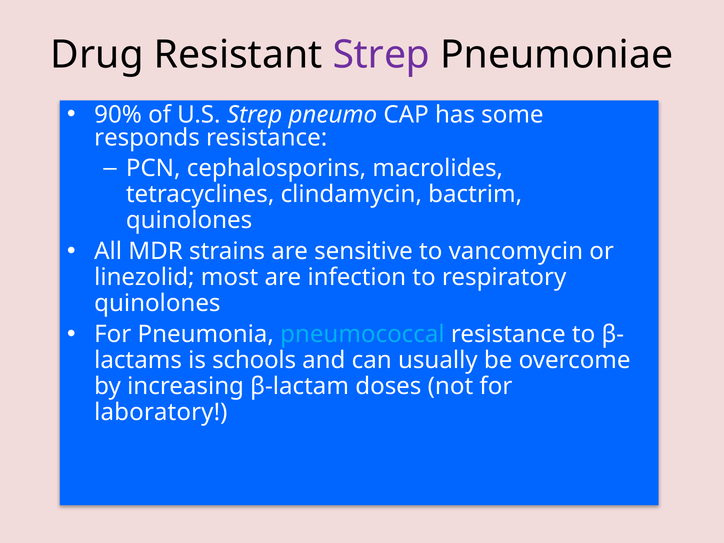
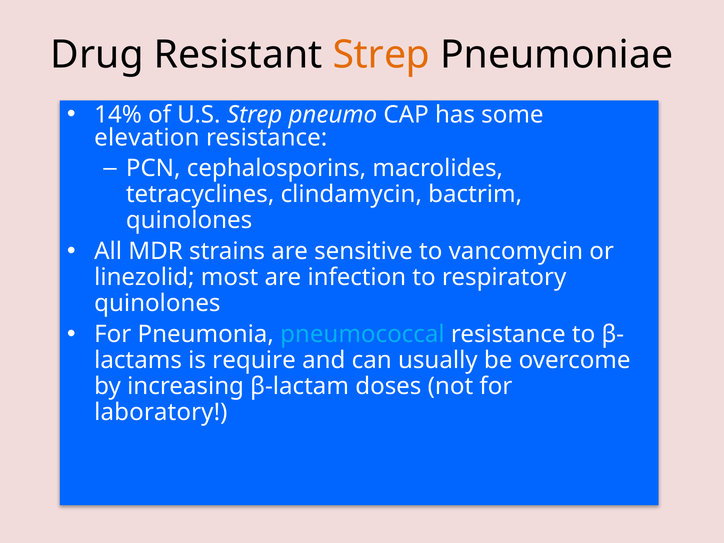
Strep colour: purple -> orange (381, 55)
90%: 90% -> 14% (118, 115)
responds: responds -> elevation (147, 138)
schools: schools -> require (254, 360)
